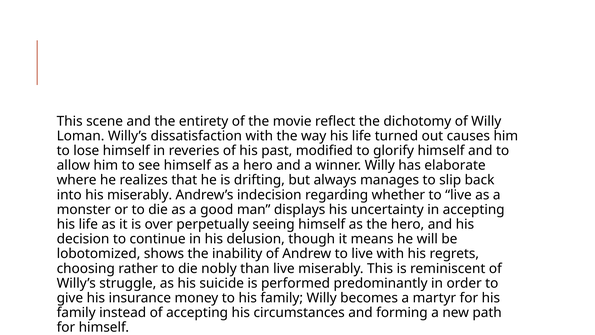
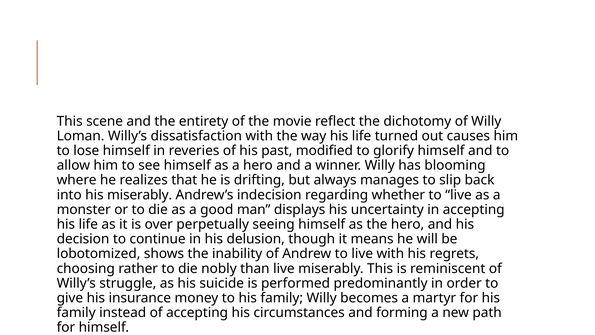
elaborate: elaborate -> blooming (455, 165)
